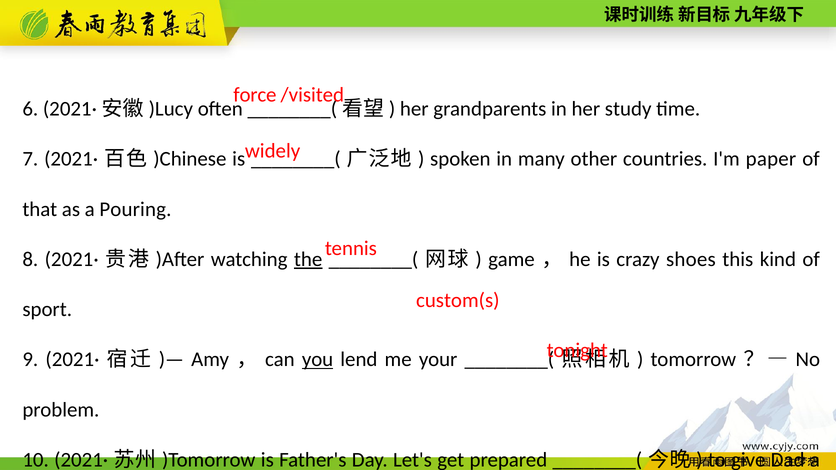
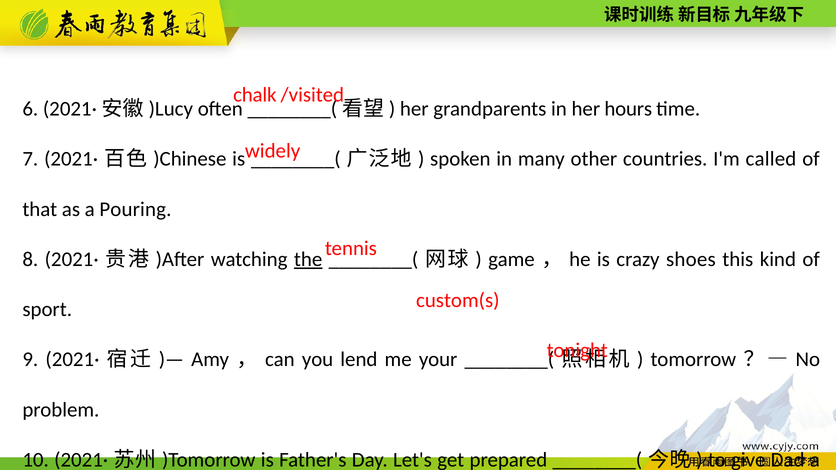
force: force -> chalk (255, 95)
study: study -> hours (628, 109)
paper: paper -> called (771, 159)
you underline: present -> none (318, 360)
